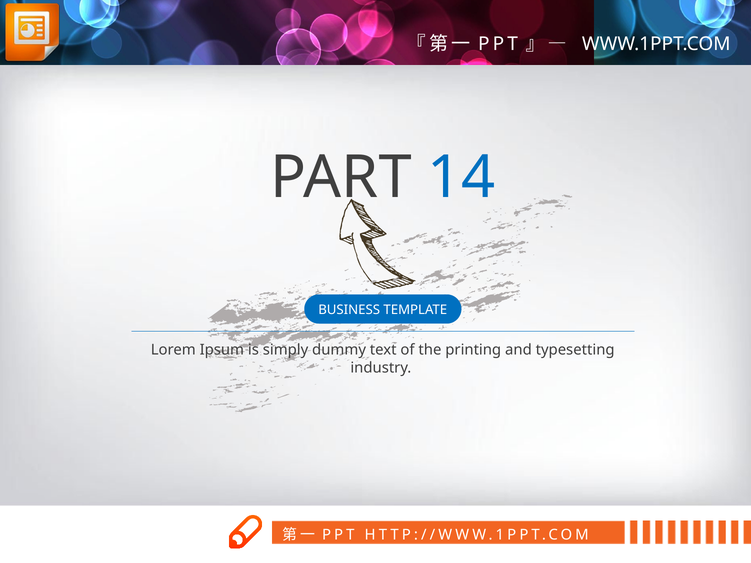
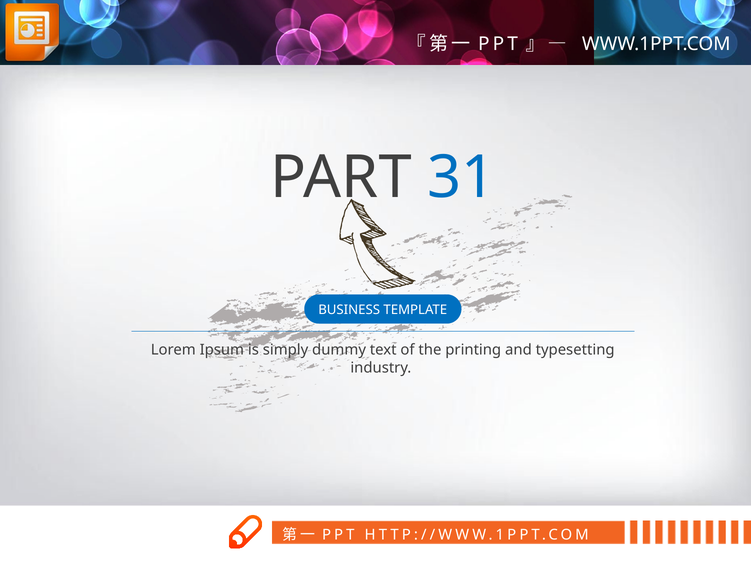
14: 14 -> 31 (461, 178)
